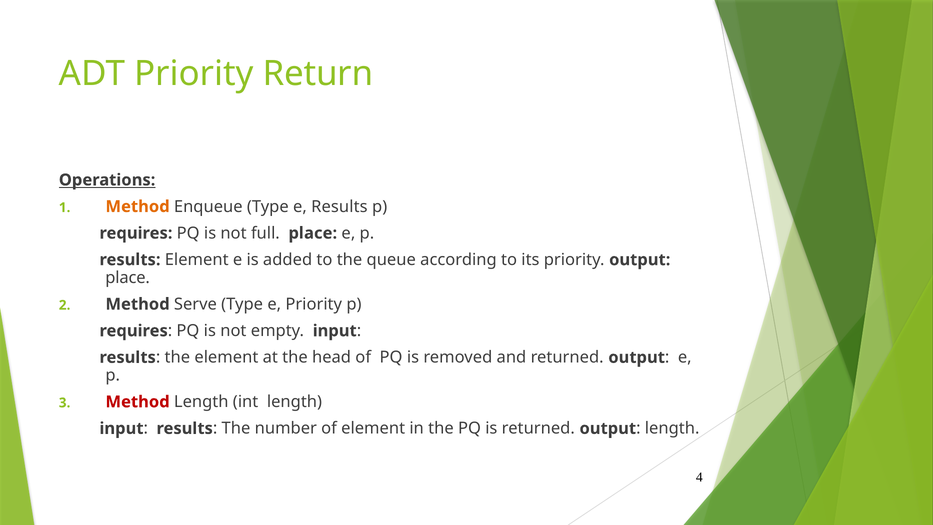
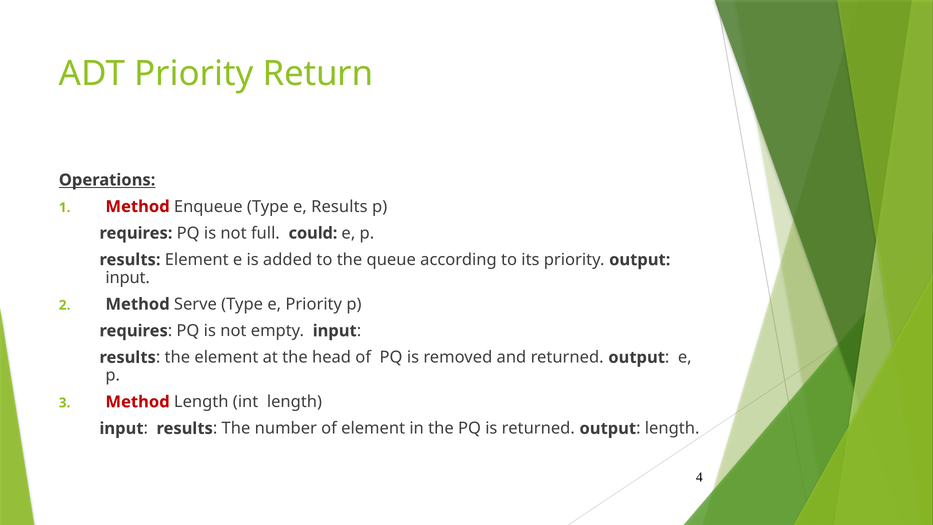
Method colour: orange -> red (138, 207)
full place: place -> could (313, 233)
place: place -> input (128, 278)
